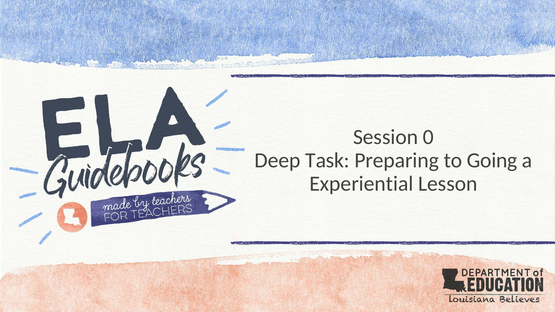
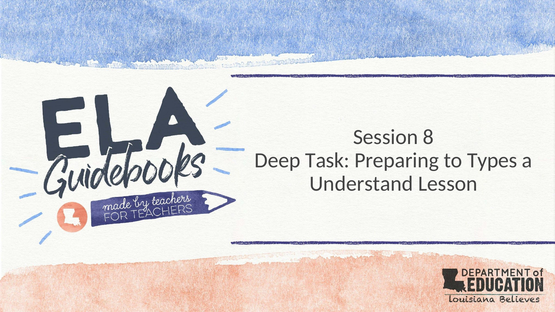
0: 0 -> 8 (428, 137)
Going: Going -> Types (492, 161)
Experiential: Experiential -> Understand (361, 184)
